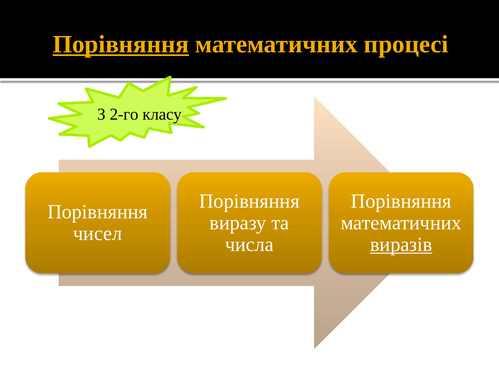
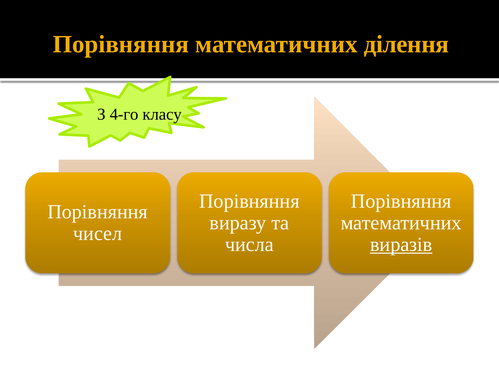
Порівняння underline: present -> none (121, 44)
процесі: процесі -> ділення (406, 44)
2-го: 2-го -> 4-го (124, 114)
